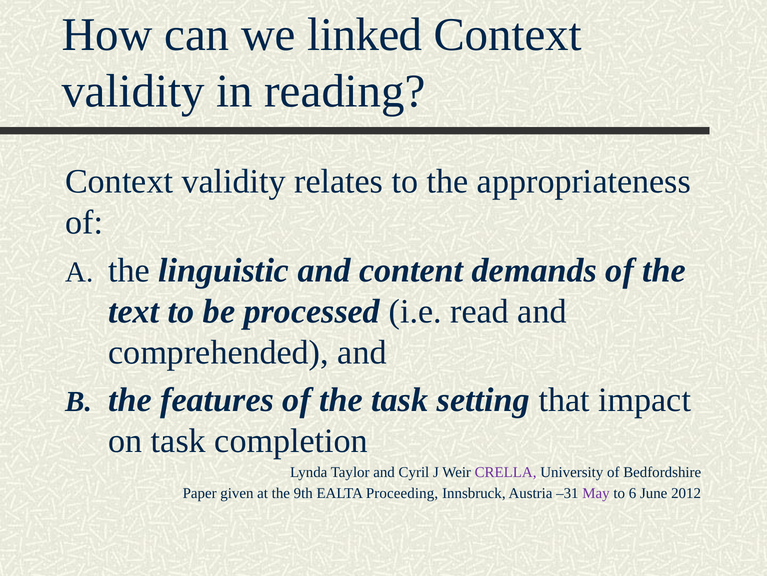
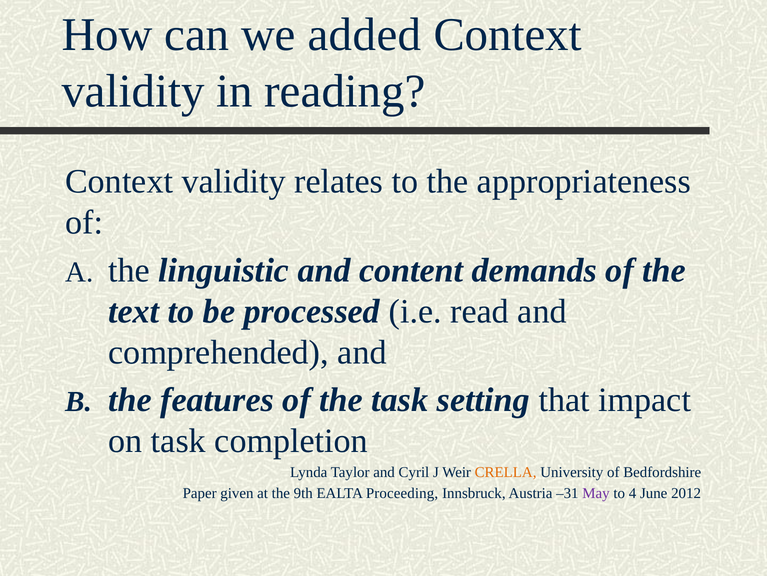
linked: linked -> added (364, 35)
CRELLA colour: purple -> orange (506, 472)
6: 6 -> 4 (633, 493)
